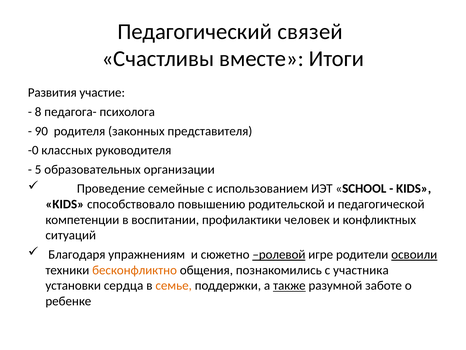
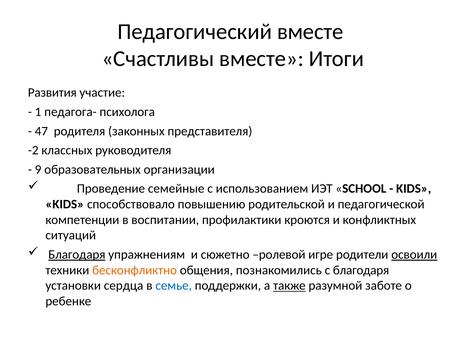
Педагогический связей: связей -> вместе (310, 31)
8: 8 -> 1 (38, 112)
90: 90 -> 47 (41, 131)
-0: -0 -> -2 (33, 150)
5: 5 -> 9 (38, 169)
человек: человек -> кроются (307, 219)
Благодаря underline: none -> present (77, 254)
ролевой underline: present -> none (279, 254)
с участника: участника -> благодаря (361, 270)
семье colour: orange -> blue (174, 285)
